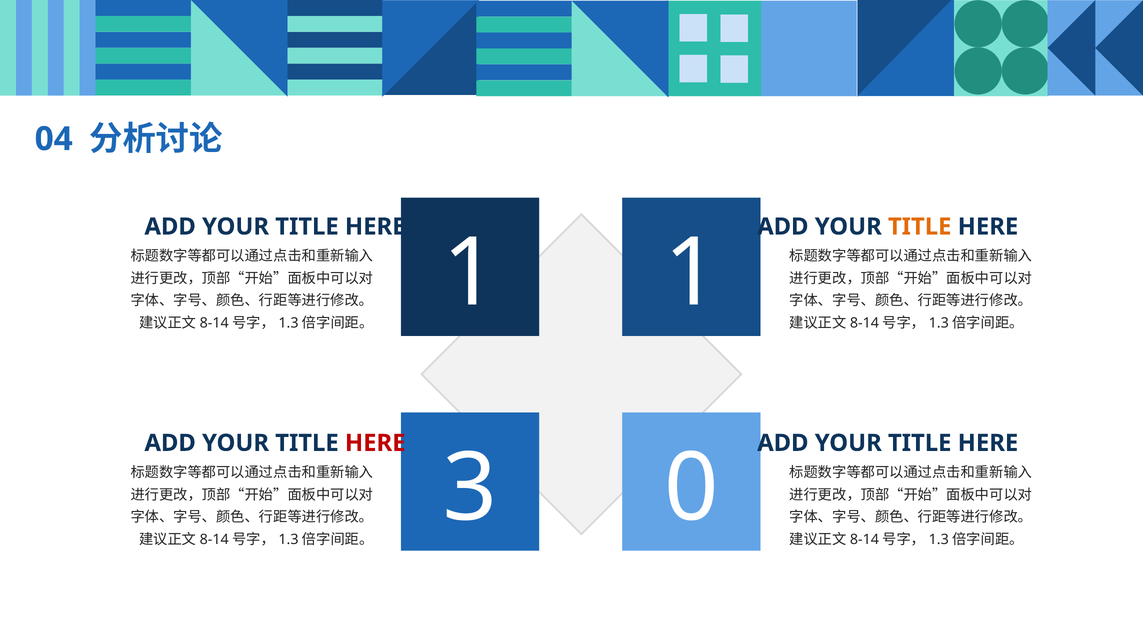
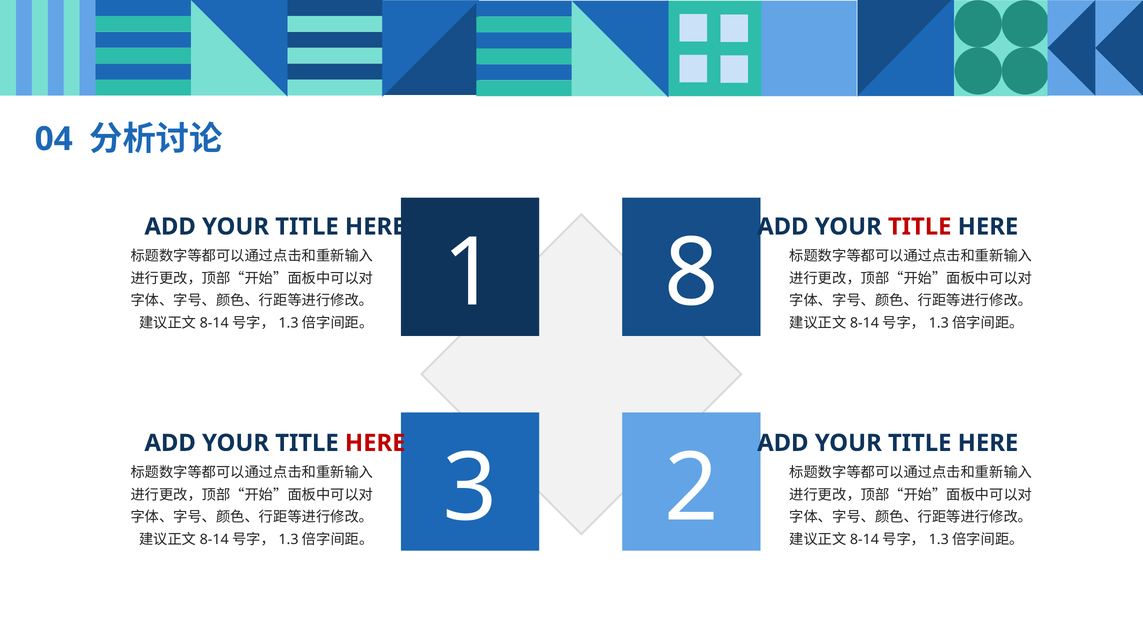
TITLE colour: orange -> red (920, 227)
1 1: 1 -> 8 (691, 273)
0: 0 -> 2 (691, 488)
